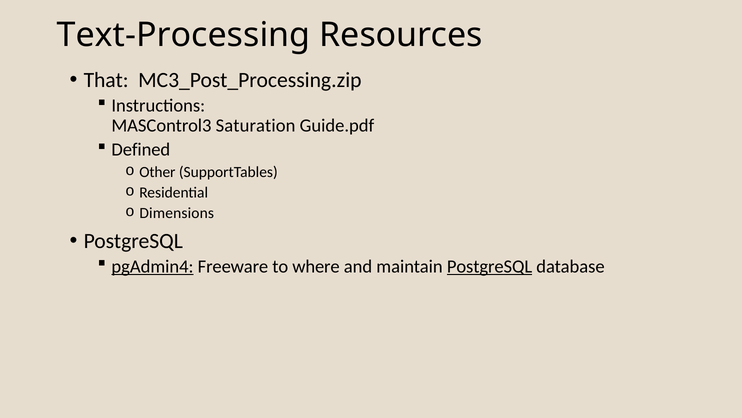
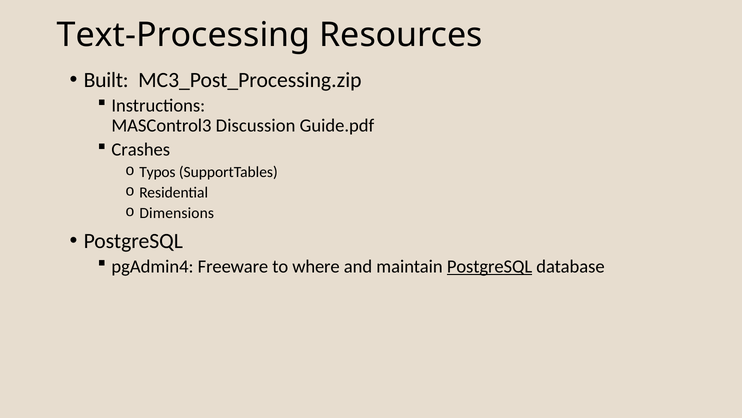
That: That -> Built (106, 80)
Saturation: Saturation -> Discussion (256, 126)
Defined: Defined -> Crashes (141, 150)
Other: Other -> Typos (157, 172)
pgAdmin4 underline: present -> none (152, 266)
